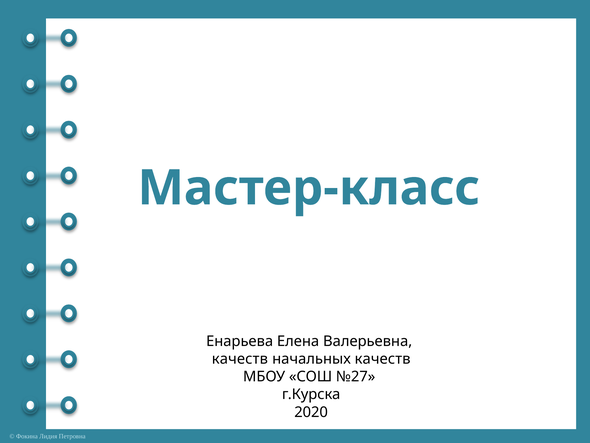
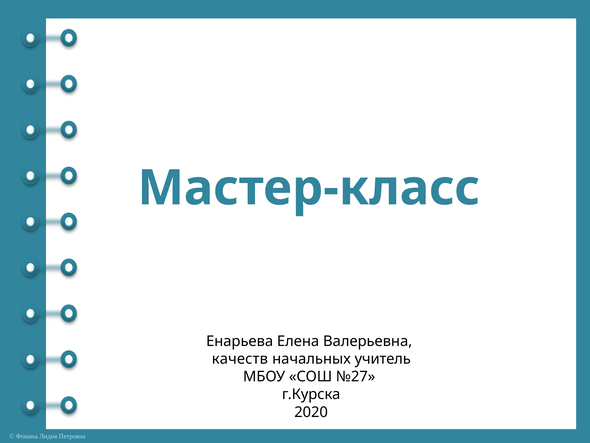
начальных качеств: качеств -> учитель (383, 359)
